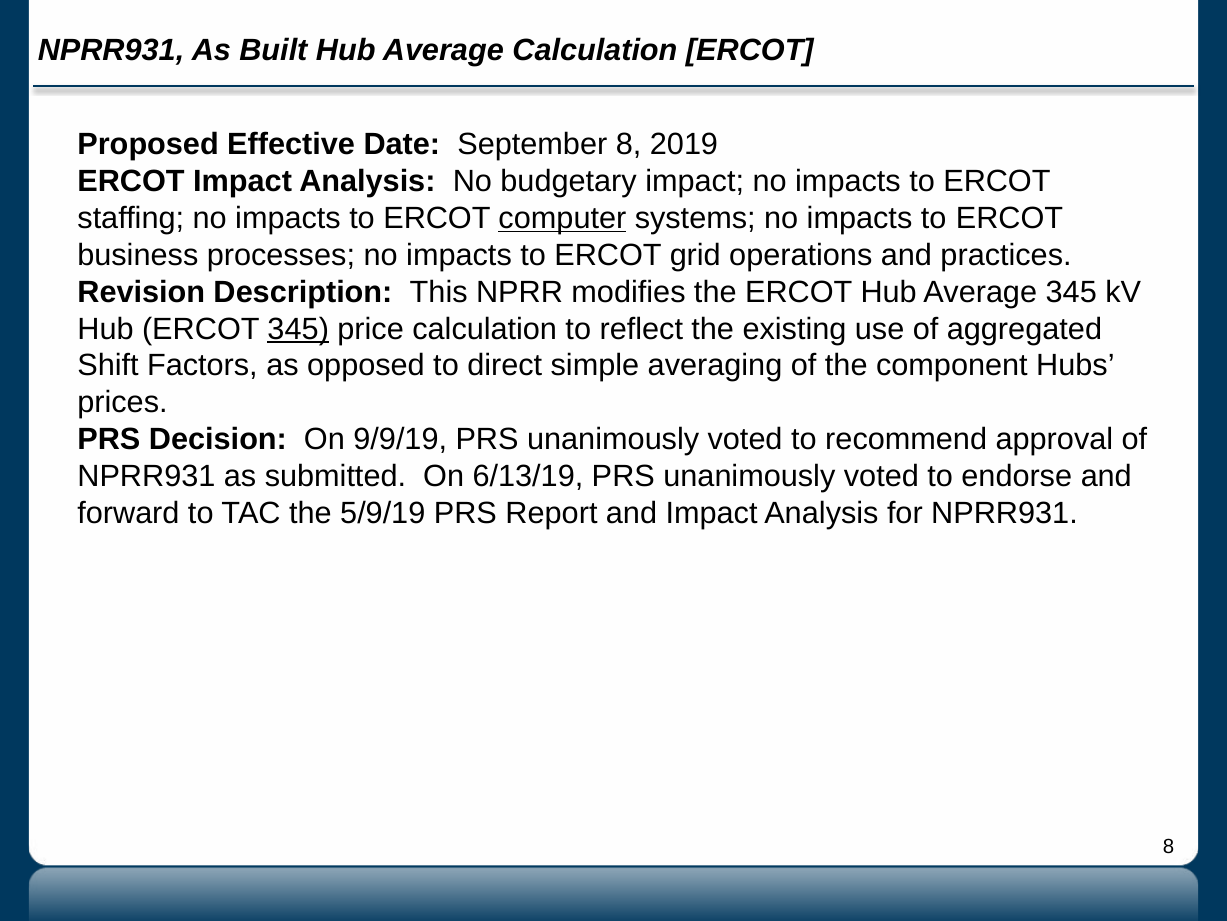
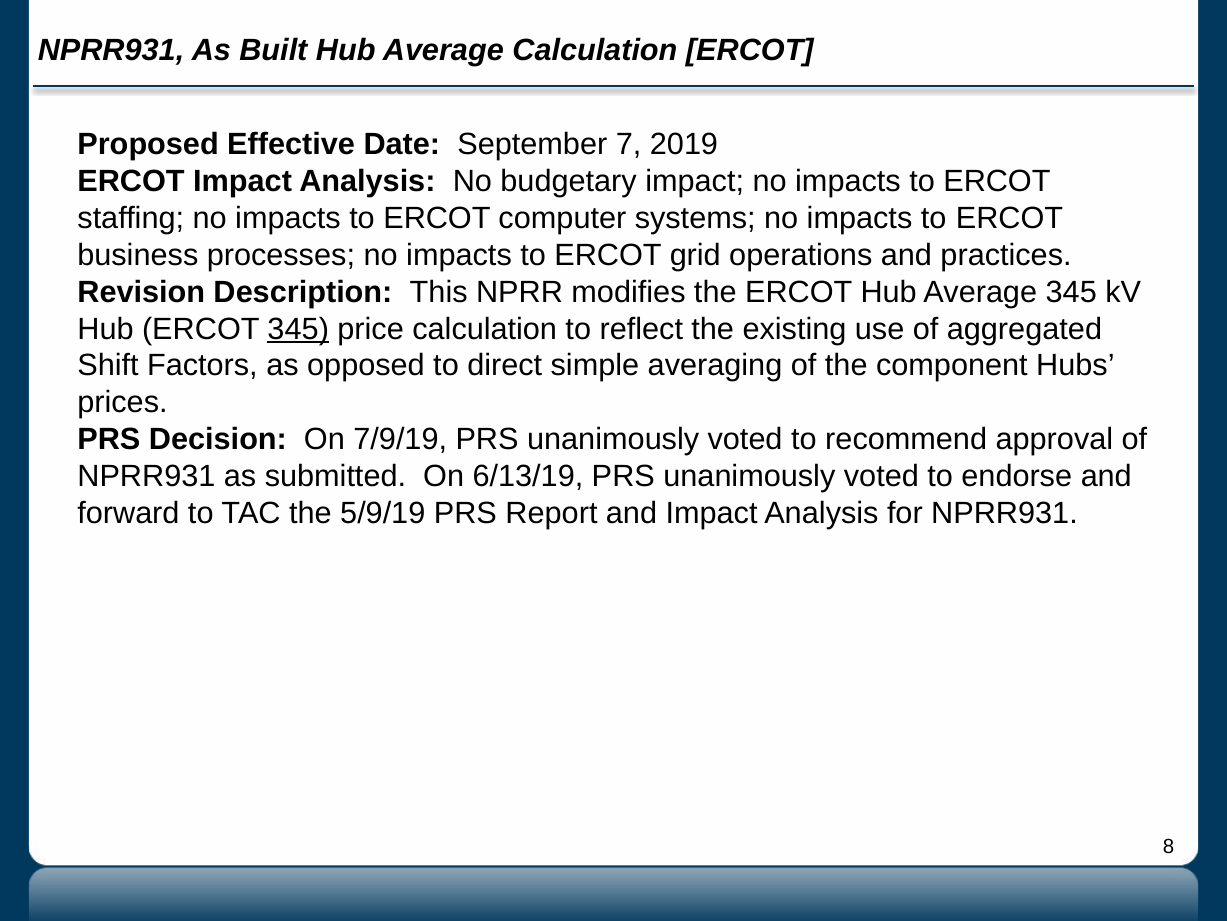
September 8: 8 -> 7 (629, 145)
computer underline: present -> none (562, 218)
9/9/19: 9/9/19 -> 7/9/19 (400, 439)
